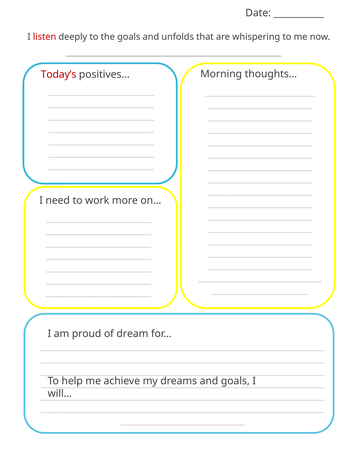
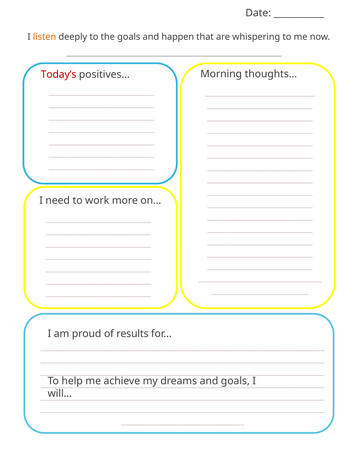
listen colour: red -> orange (45, 37)
unfolds: unfolds -> happen (178, 37)
dream: dream -> results (132, 334)
